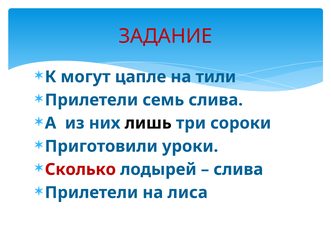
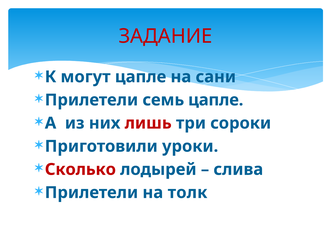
тили: тили -> сани (216, 77)
семь слива: слива -> цапле (216, 100)
лишь colour: black -> red (148, 123)
лиса: лиса -> толк (188, 193)
